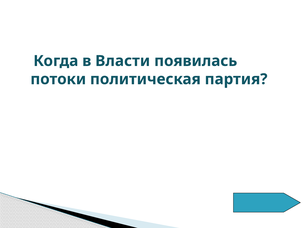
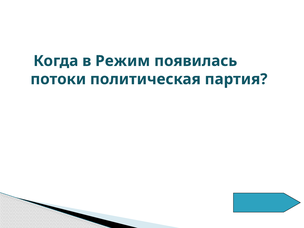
Власти: Власти -> Режим (123, 61)
